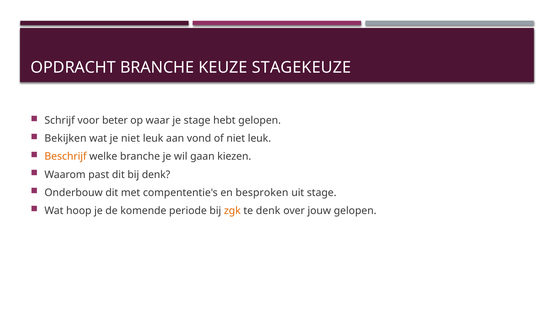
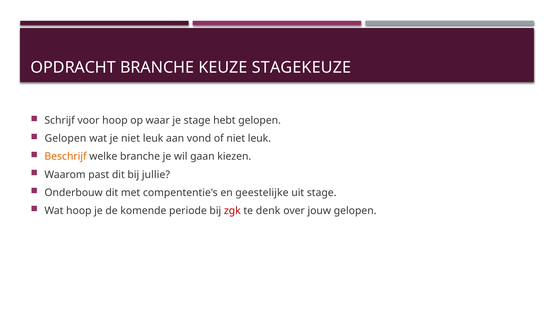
voor beter: beter -> hoop (115, 120)
Bekijken: Bekijken -> Gelopen (65, 138)
bij denk: denk -> jullie (156, 174)
besproken: besproken -> geestelijke (262, 192)
zgk colour: orange -> red (232, 210)
